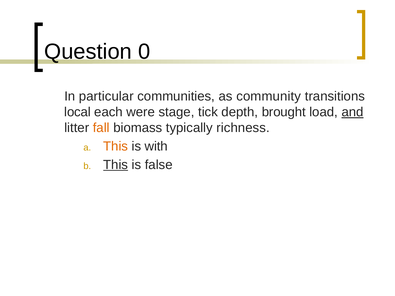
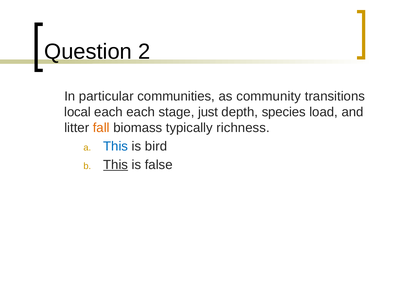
0: 0 -> 2 (144, 52)
each were: were -> each (141, 112)
tick: tick -> just (208, 112)
brought: brought -> species (284, 112)
and underline: present -> none (352, 112)
This colour: orange -> blue (116, 146)
with: with -> bird (156, 146)
